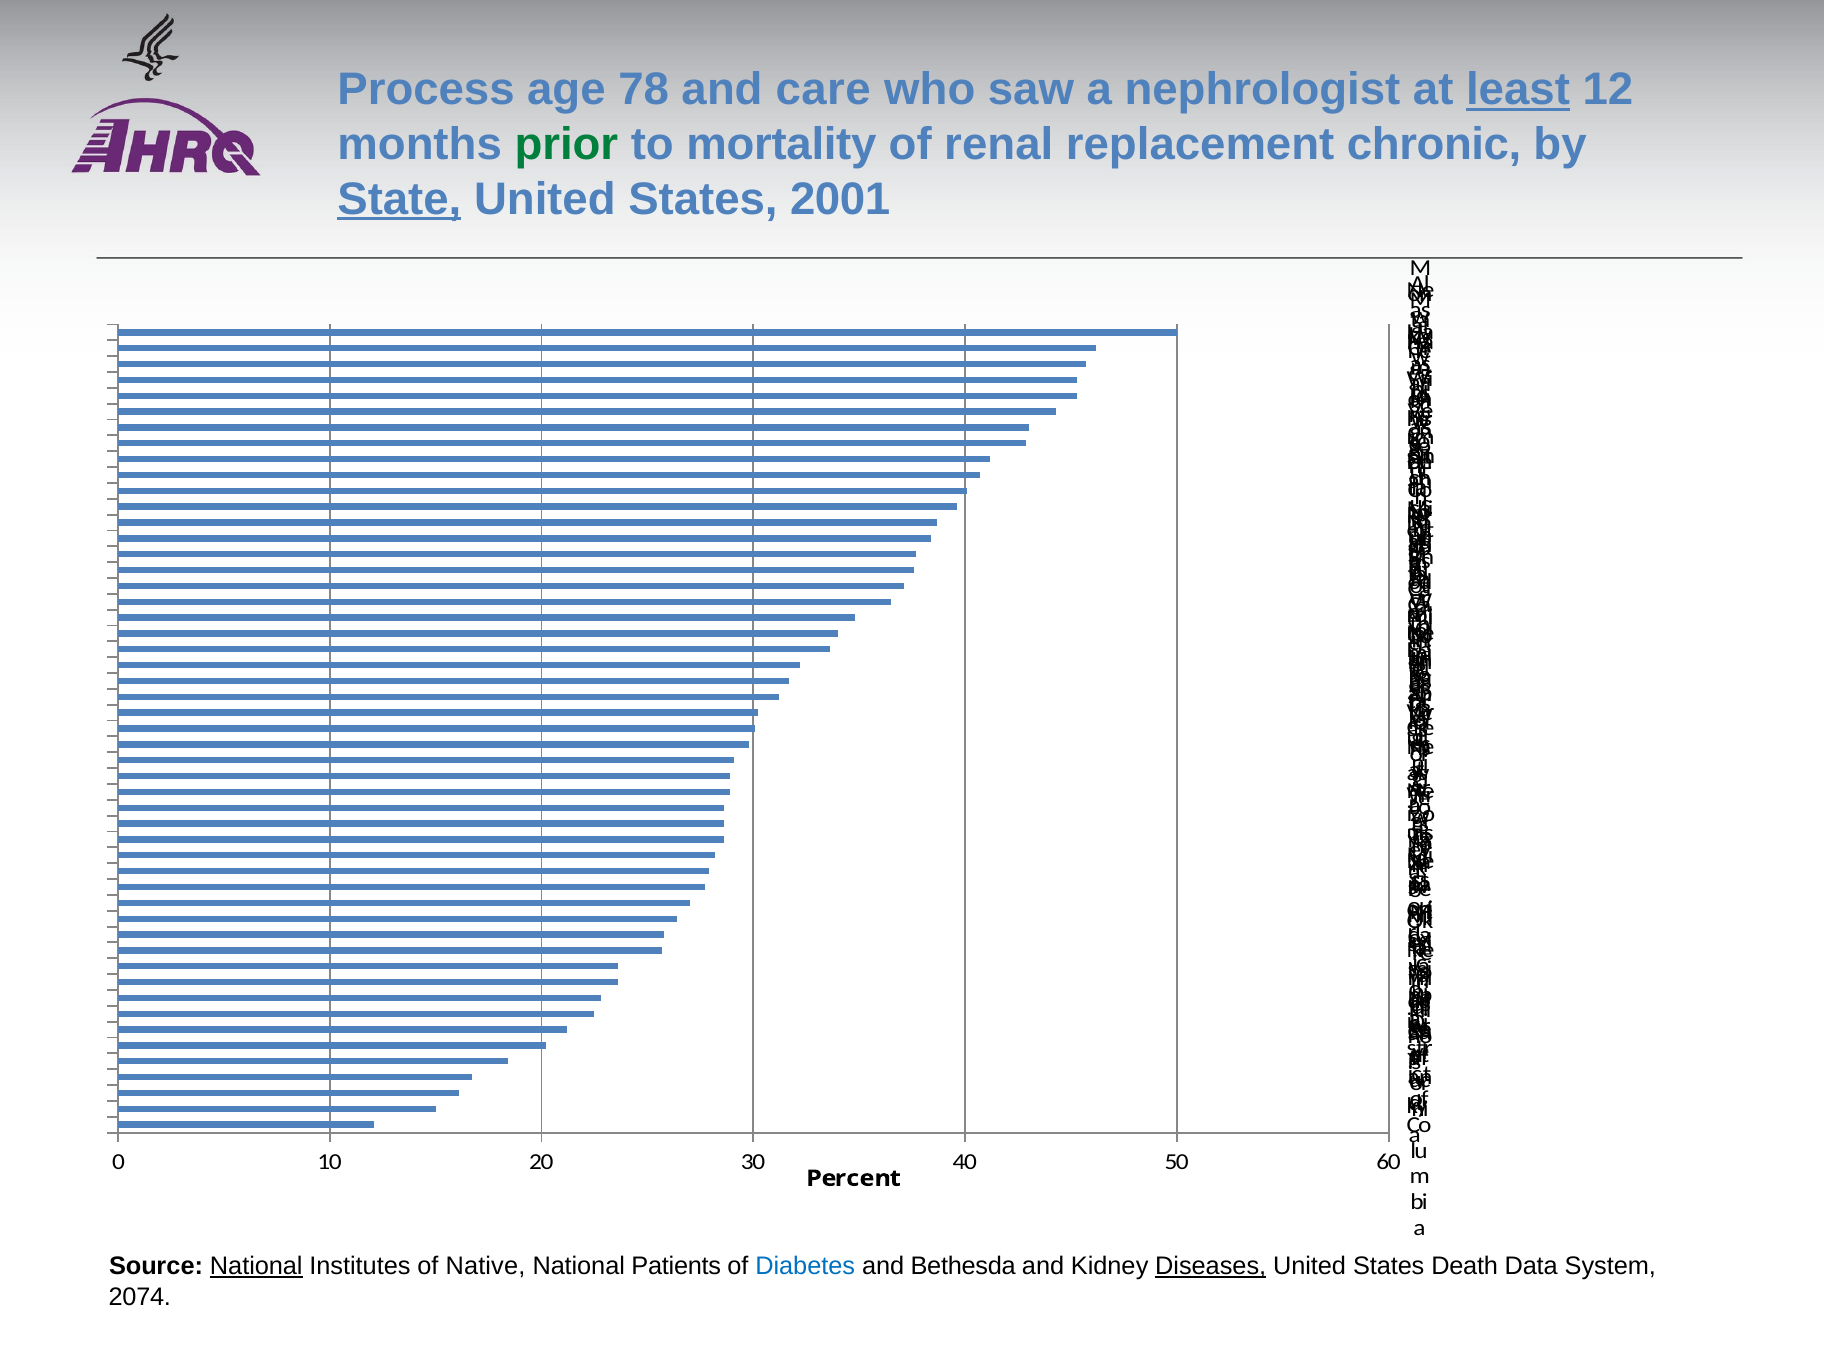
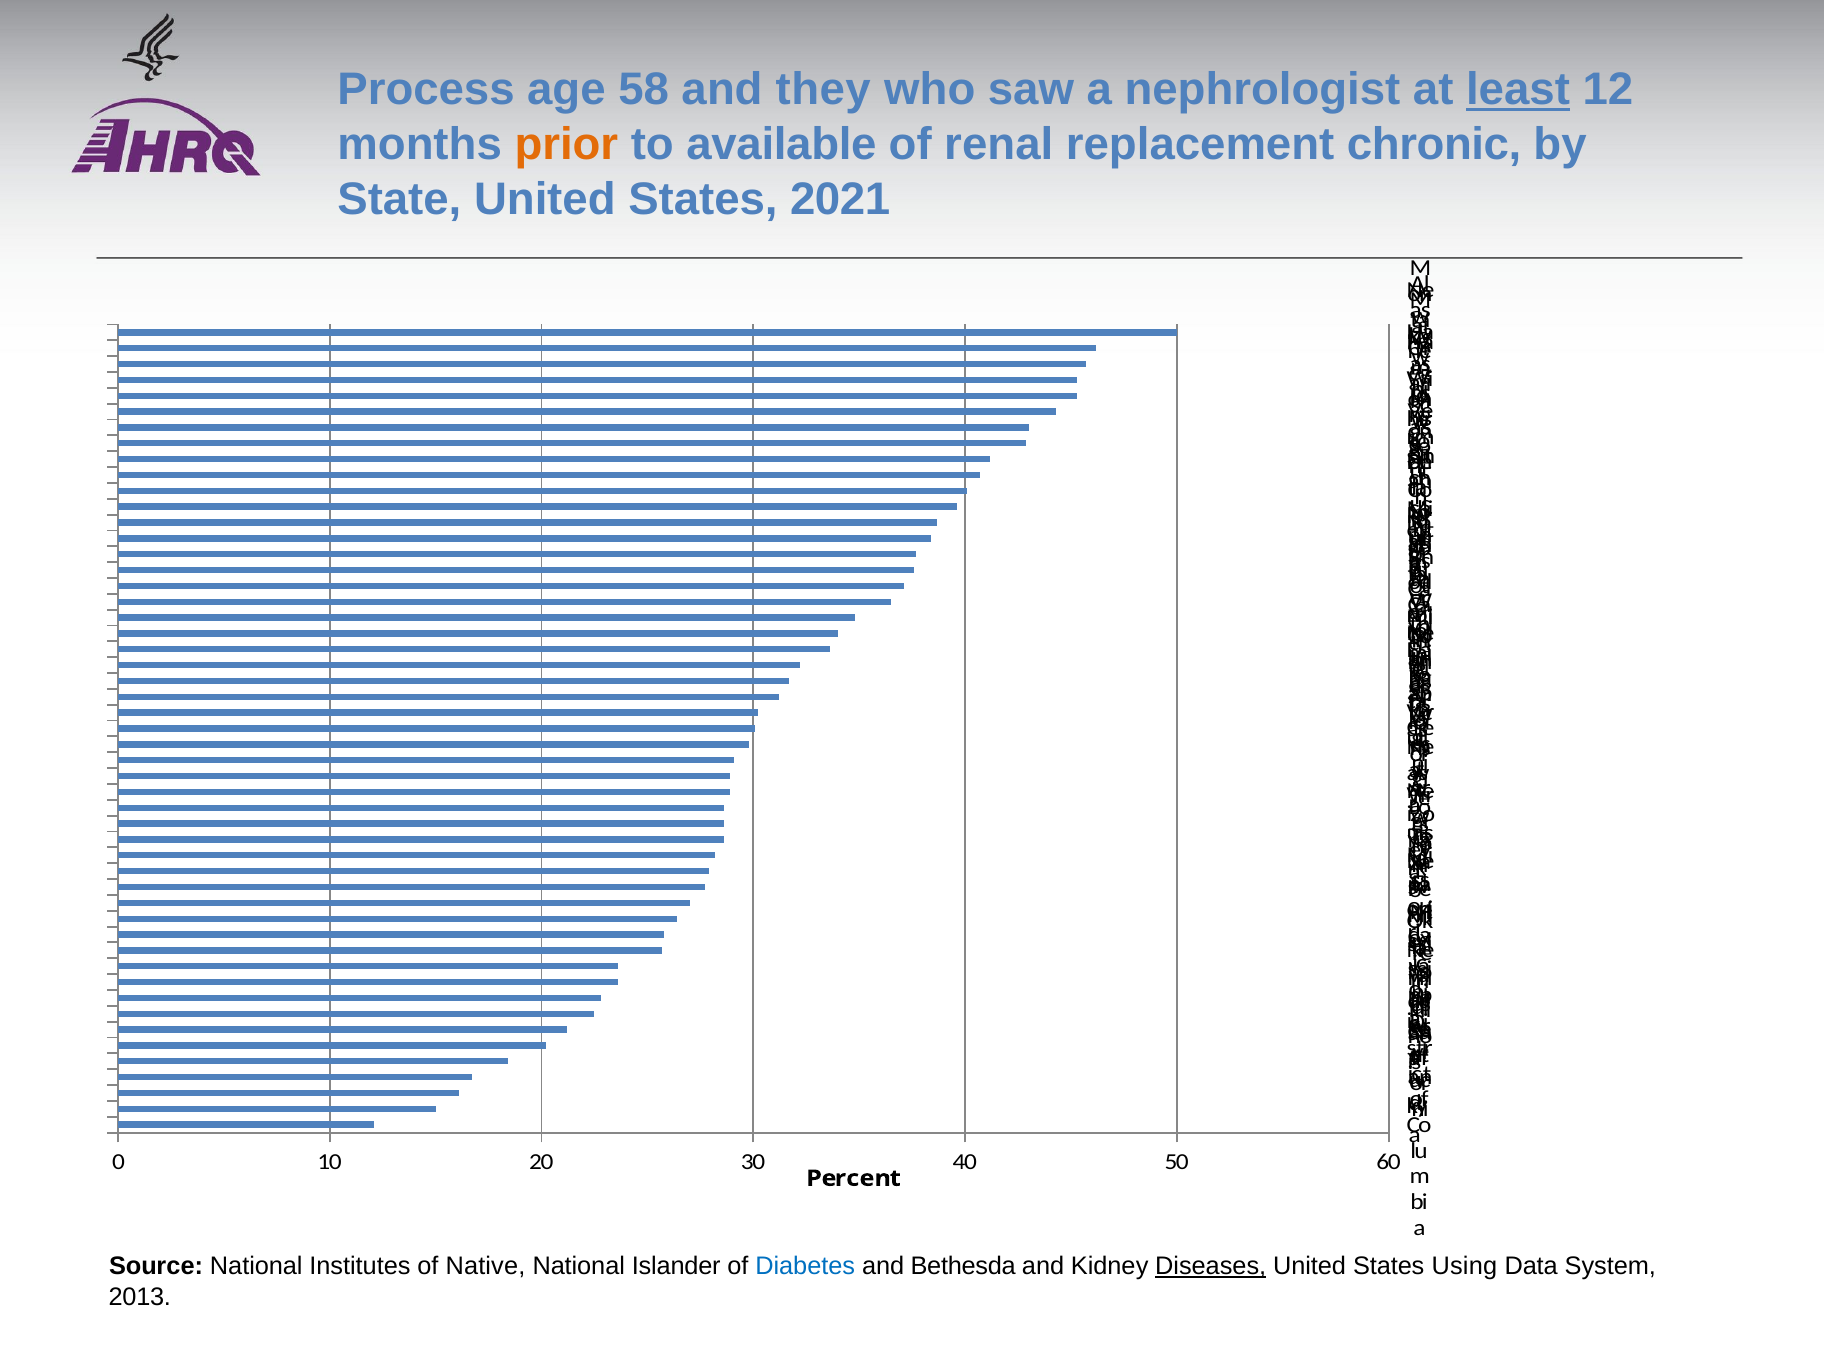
78: 78 -> 58 (644, 90)
care: care -> they (823, 90)
prior colour: green -> orange (566, 145)
mortality: mortality -> available (781, 145)
State underline: present -> none (399, 199)
2001: 2001 -> 2021 (840, 199)
National underline: present -> none (256, 1266)
Patients: Patients -> Islander (676, 1266)
Death: Death -> Using (1464, 1266)
2074: 2074 -> 2013 (140, 1297)
